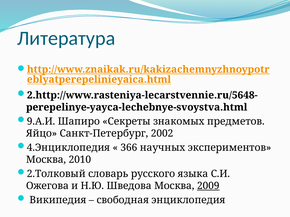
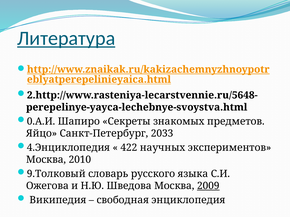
Литература underline: none -> present (66, 38)
9.А.И: 9.А.И -> 0.А.И (41, 122)
2002: 2002 -> 2033 (162, 134)
366: 366 -> 422 (129, 148)
2.Толковый: 2.Толковый -> 9.Толковый (56, 174)
